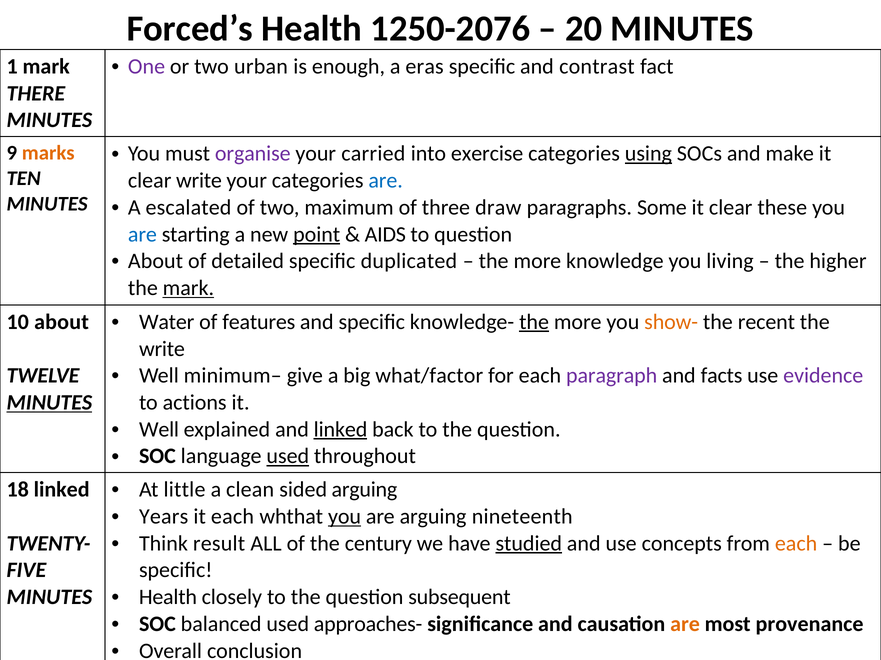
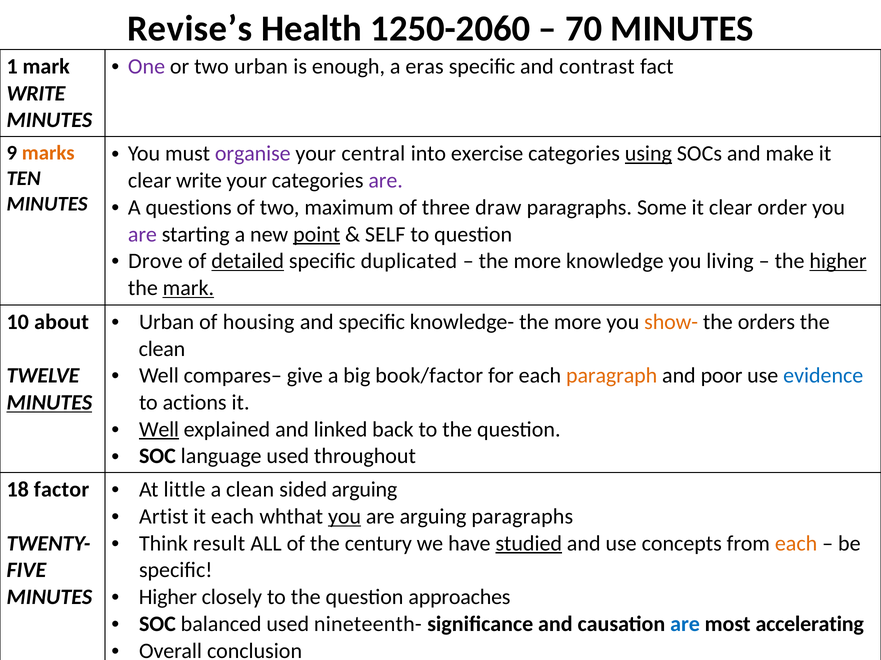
Forced’s: Forced’s -> Revise’s (190, 29)
1250-2076: 1250-2076 -> 1250-2060 (450, 29)
20: 20 -> 70 (584, 29)
THERE: THERE -> WRITE (36, 93)
carried: carried -> central (373, 154)
are colour: blue -> purple (386, 181)
escalated: escalated -> questions (189, 208)
these: these -> order (782, 208)
are colour: blue -> purple (142, 235)
AIDS: AIDS -> SELF (385, 235)
About: About -> Drove (155, 261)
detailed underline: none -> present (248, 261)
higher underline: none -> present (838, 261)
Water: Water -> Urban (167, 322)
features: features -> housing (259, 322)
the underline: present -> none (534, 322)
recent: recent -> orders (766, 322)
write: write -> clean (162, 349)
minimum–: minimum– -> compares– (233, 376)
what/factor: what/factor -> book/factor (429, 376)
paragraph colour: purple -> orange (612, 376)
facts: facts -> poor (722, 376)
evidence colour: purple -> blue (823, 376)
Well underline: none -> present (159, 430)
linked underline: present -> none (341, 430)
used underline: present -> none (288, 457)
18 linked: linked -> factor (62, 490)
Years: Years -> Artist (164, 517)
arguing nineteenth: nineteenth -> paragraphs (522, 517)
Health: Health -> Higher (168, 598)
subsequent: subsequent -> approaches (459, 598)
approaches-: approaches- -> nineteenth- (368, 625)
are colour: orange -> blue (685, 625)
provenance: provenance -> accelerating (810, 625)
